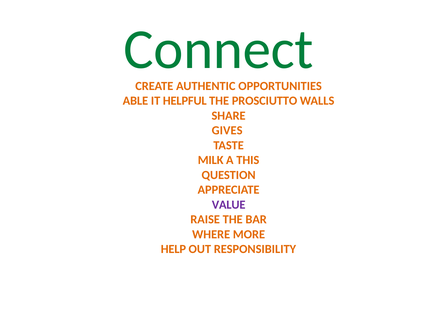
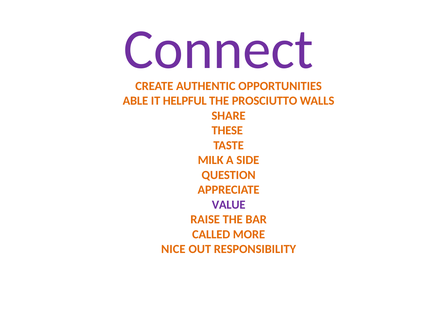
Connect colour: green -> purple (218, 50)
GIVES: GIVES -> THESE (227, 130)
THIS: THIS -> SIDE (248, 160)
WHERE: WHERE -> CALLED (211, 234)
HELP: HELP -> NICE (173, 249)
